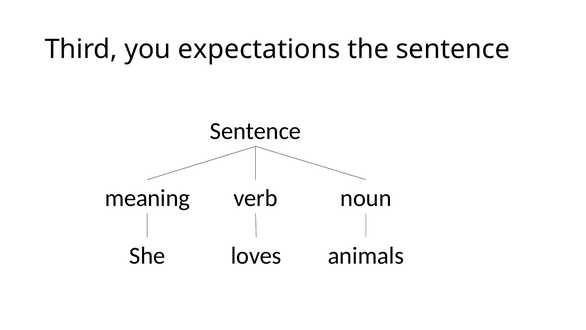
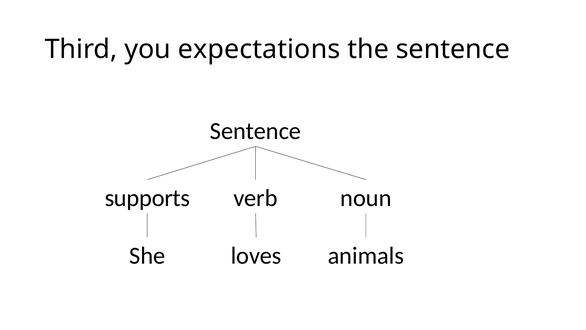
meaning: meaning -> supports (147, 198)
